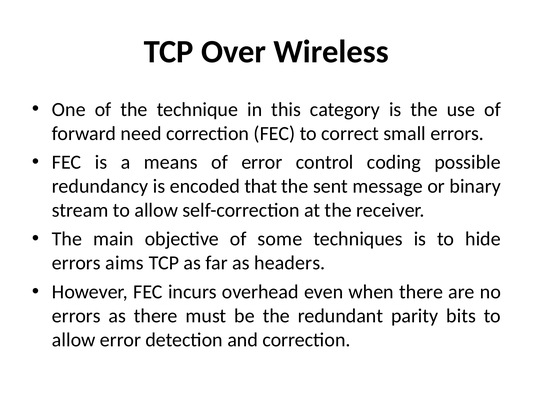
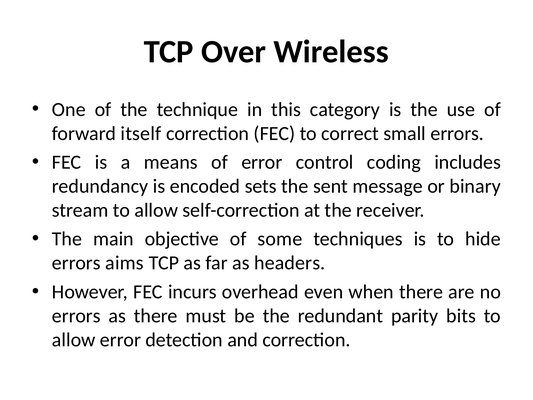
need: need -> itself (141, 133)
possible: possible -> includes (468, 162)
that: that -> sets (261, 186)
